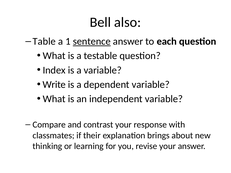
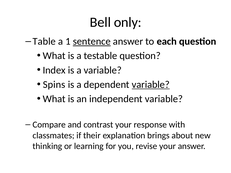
also: also -> only (128, 22)
Write: Write -> Spins (54, 85)
variable underline: none -> present (151, 85)
